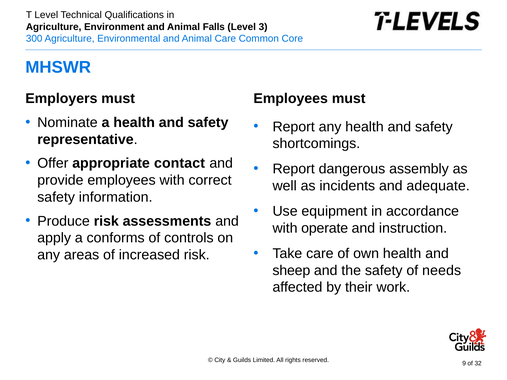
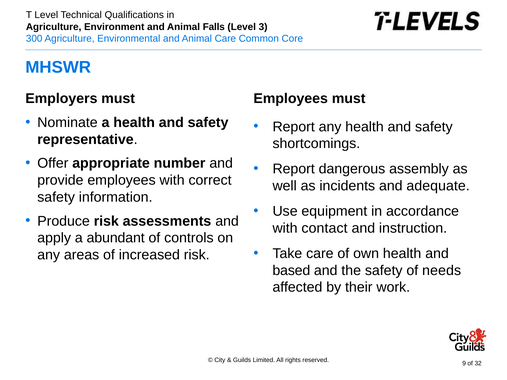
contact: contact -> number (180, 163)
operate: operate -> contact (325, 228)
conforms: conforms -> abundant (116, 238)
sheep: sheep -> based (291, 271)
